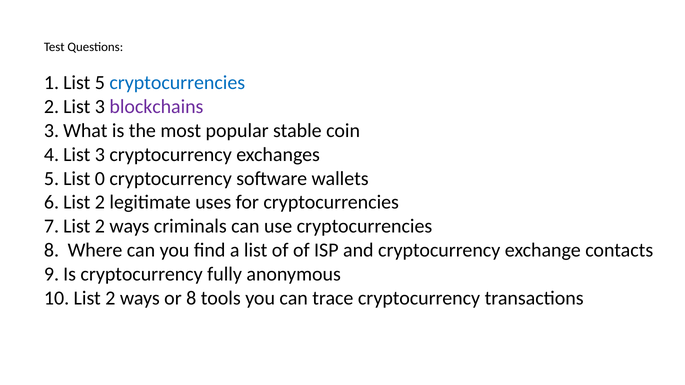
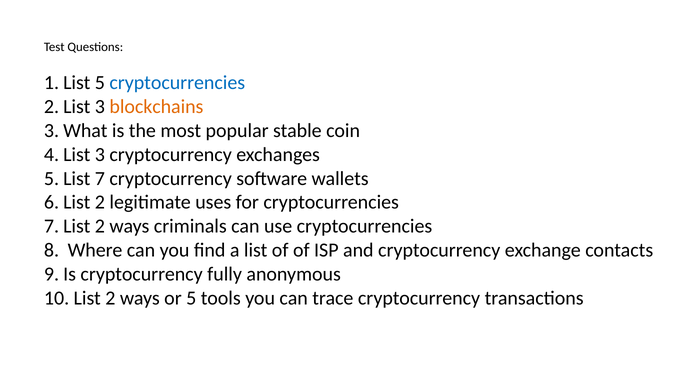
blockchains colour: purple -> orange (156, 107)
0: 0 -> 7 (100, 179)
or 8: 8 -> 5 (191, 299)
